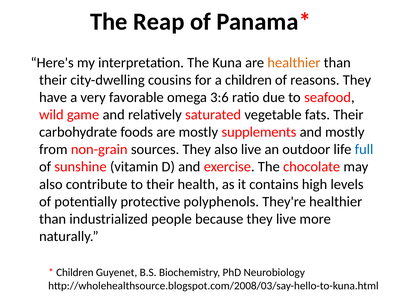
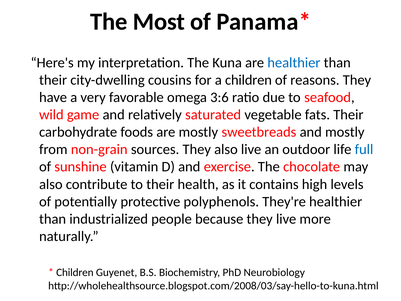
Reap: Reap -> Most (159, 22)
healthier colour: orange -> blue (294, 63)
supplements: supplements -> sweetbreads (259, 132)
